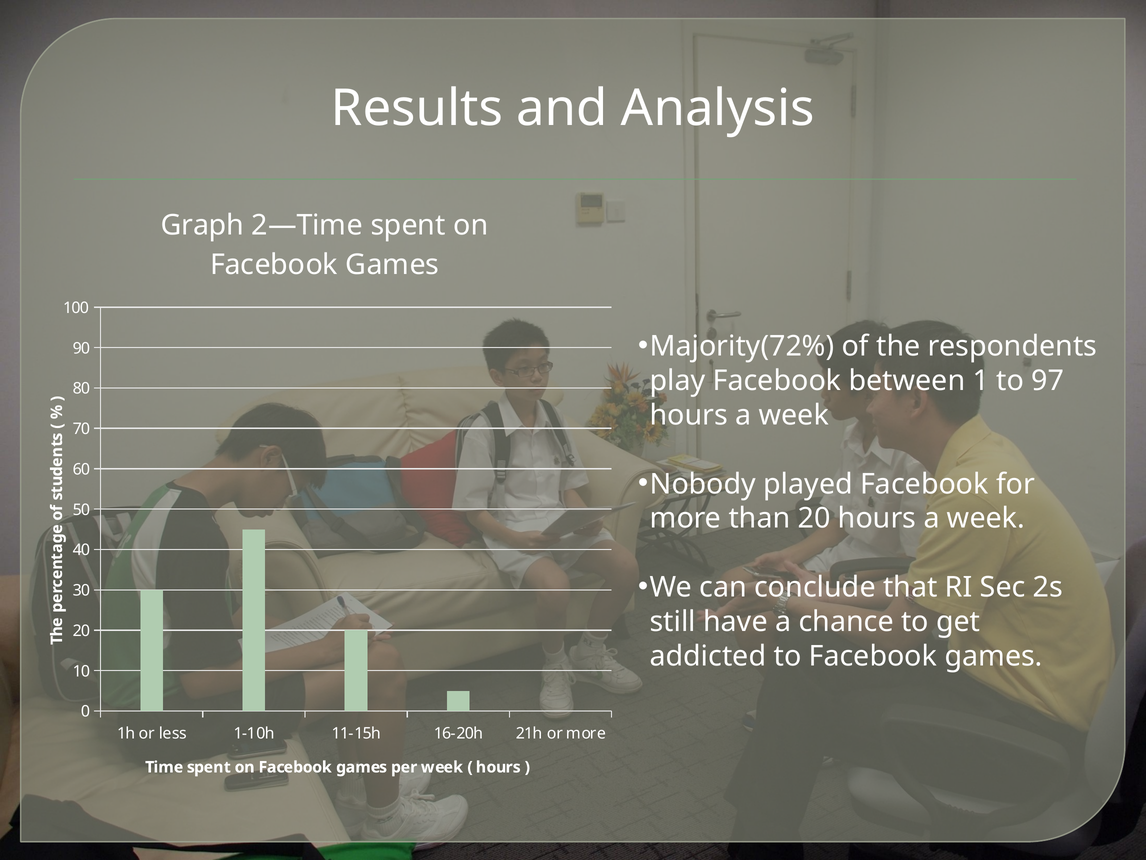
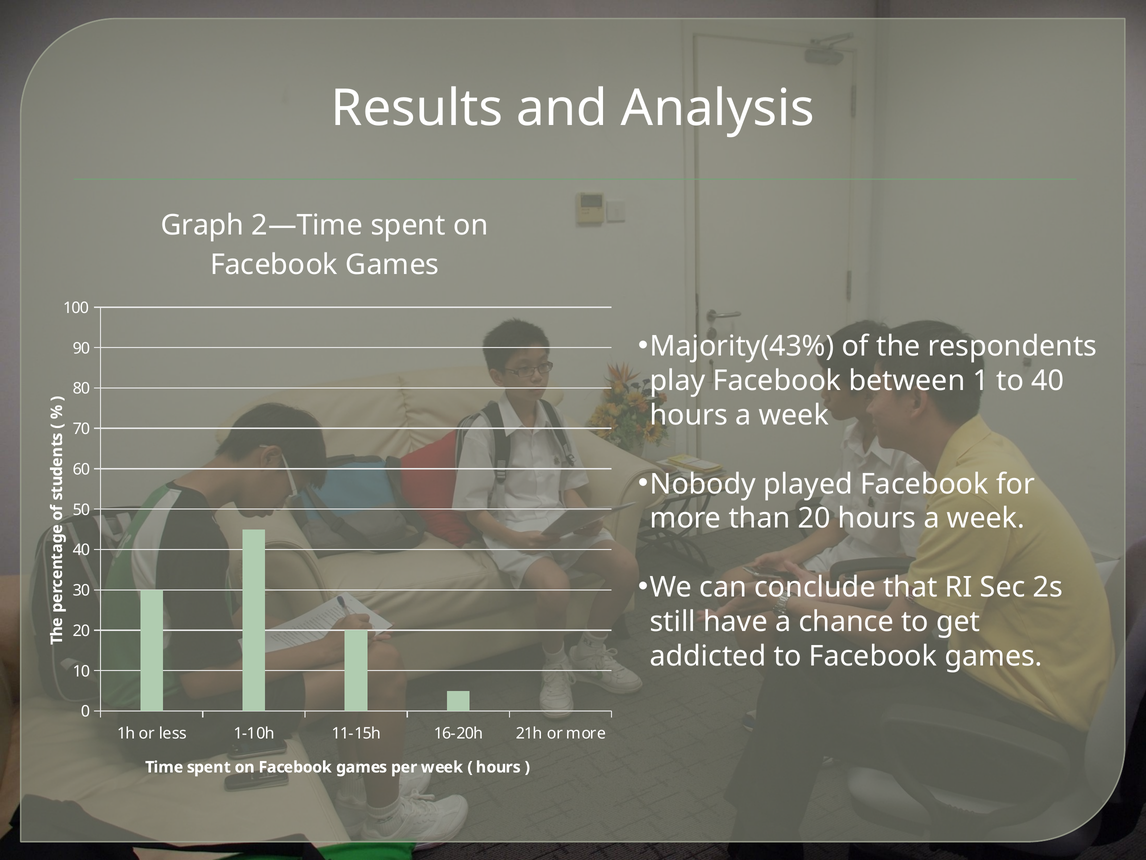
Majority(72%: Majority(72% -> Majority(43% (742, 346)
to 97: 97 -> 40 (1048, 381)
